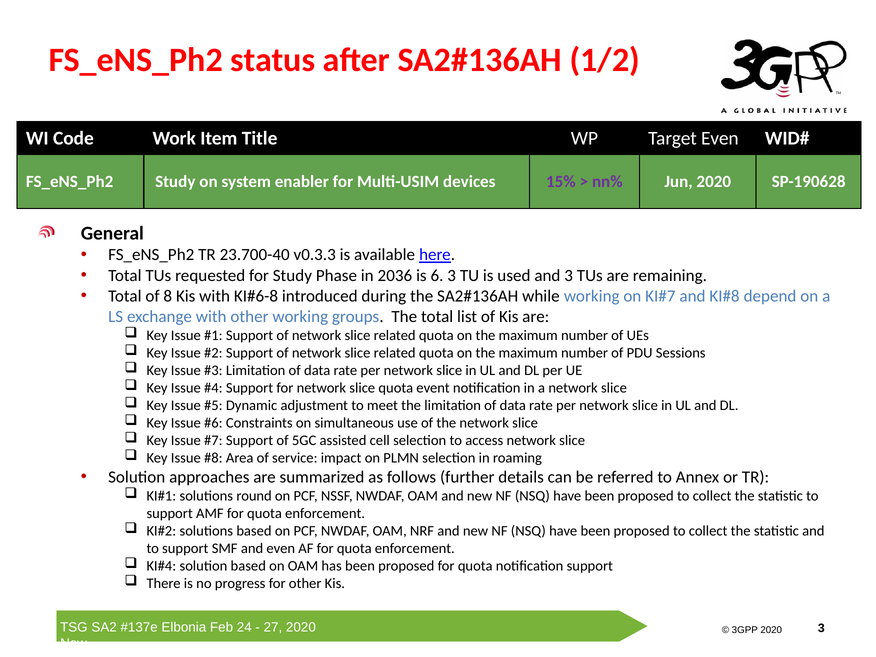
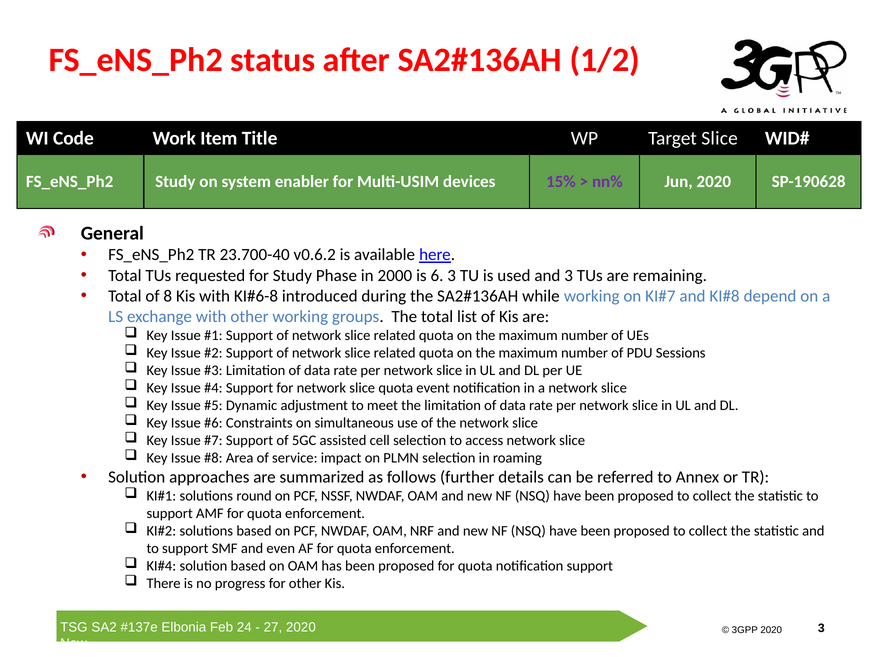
Target Even: Even -> Slice (720, 138)
v0.3.3: v0.3.3 -> v0.6.2 (315, 255)
2036: 2036 -> 2000 (395, 276)
